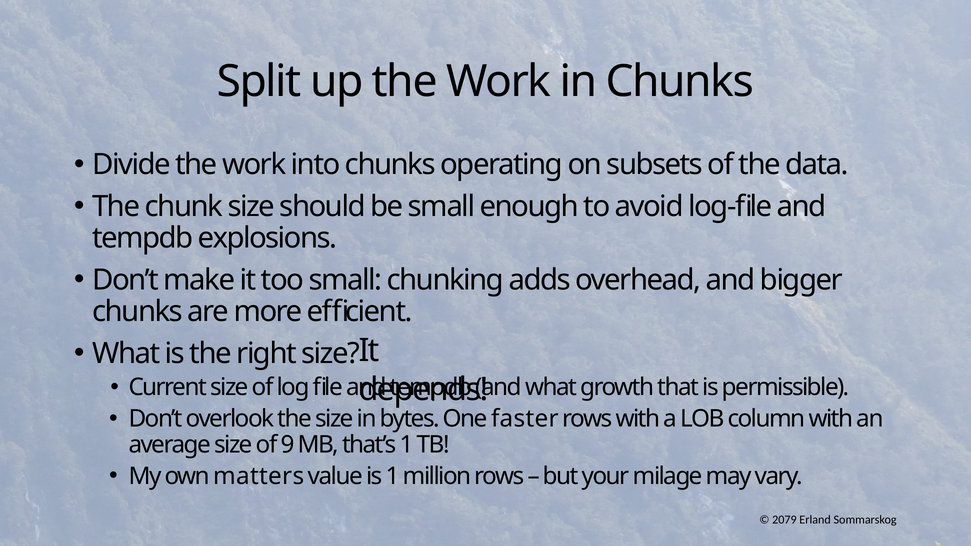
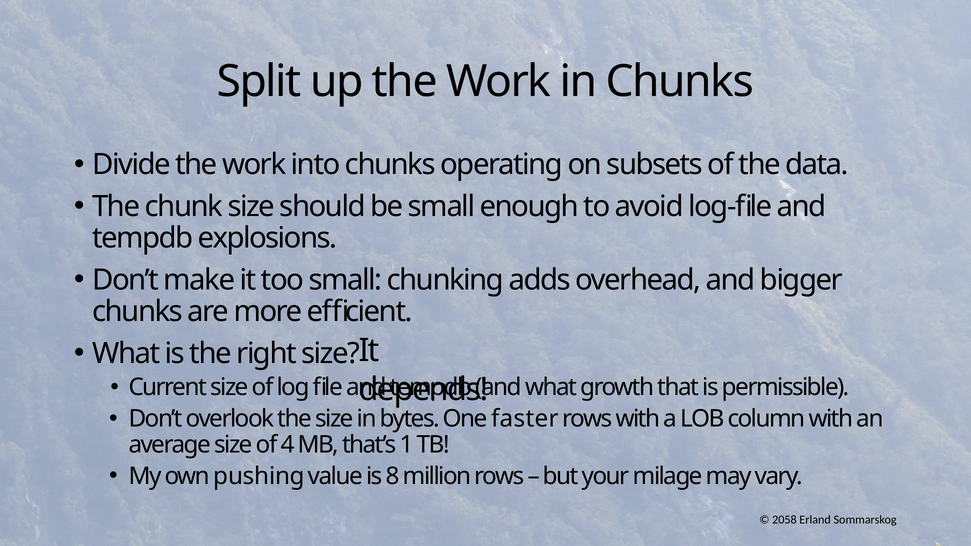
9: 9 -> 4 (288, 445)
matters: matters -> pushing (259, 476)
is 1: 1 -> 8 (393, 476)
2079: 2079 -> 2058 (784, 520)
